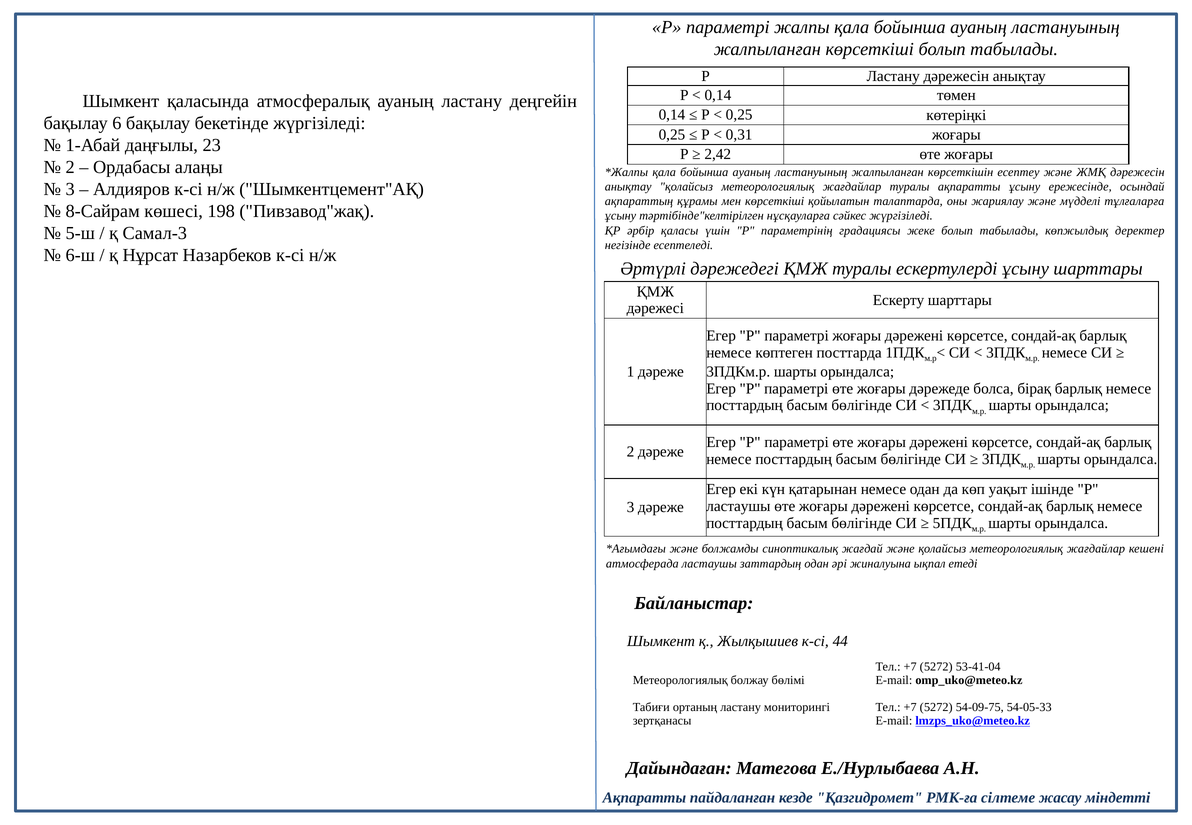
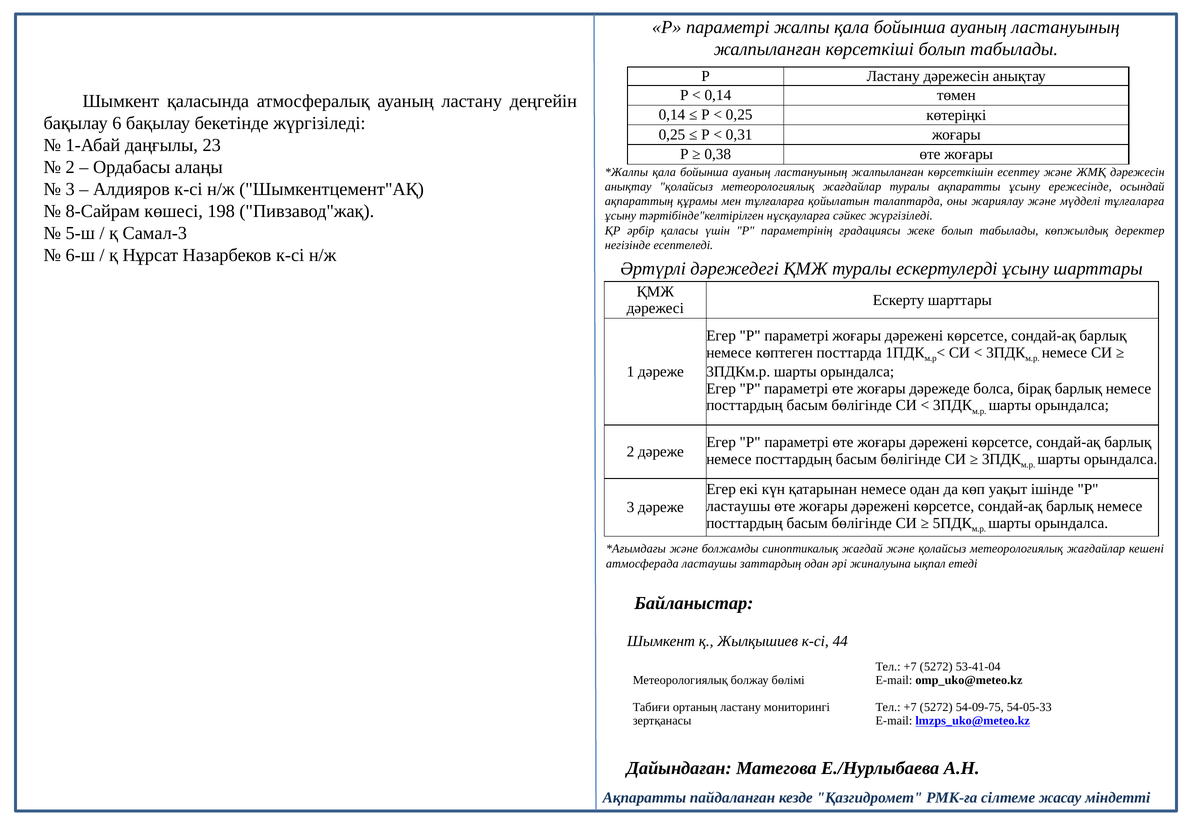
2,42: 2,42 -> 0,38 (718, 154)
мен көрсеткіші: көрсеткіші -> тұлғаларға (775, 201)
